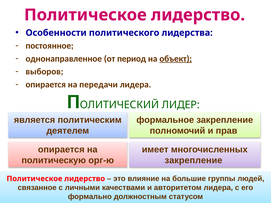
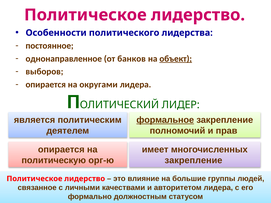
период: период -> банков (132, 59)
передачи: передачи -> округами (99, 85)
формальное underline: none -> present (165, 120)
